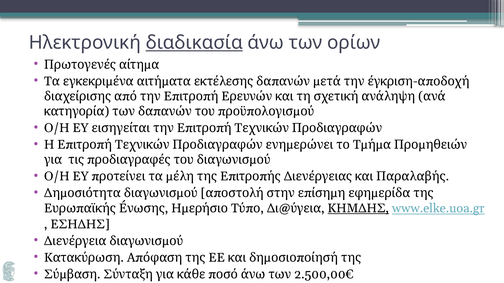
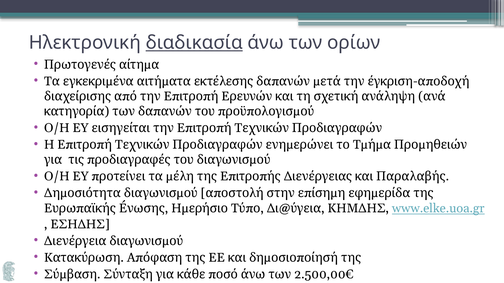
ΚΗΜΔΗΣ underline: present -> none (358, 209)
